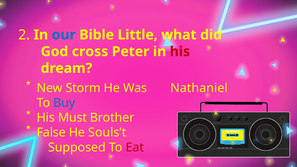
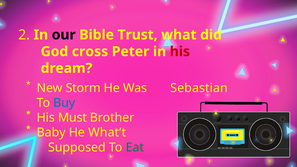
our colour: blue -> black (64, 35)
Little: Little -> Trust (138, 35)
Nathaniel: Nathaniel -> Sebastian (199, 88)
False: False -> Baby (51, 133)
Souls’t: Souls’t -> What’t (107, 133)
Eat colour: red -> green (135, 147)
